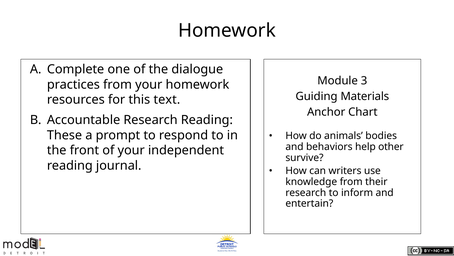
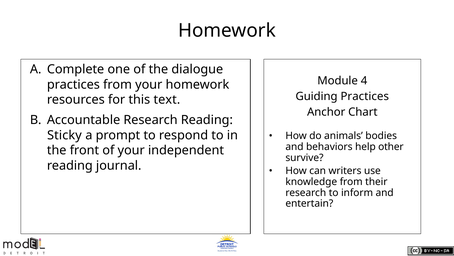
3: 3 -> 4 (364, 80)
Guiding Materials: Materials -> Practices (365, 96)
These: These -> Sticky (64, 135)
